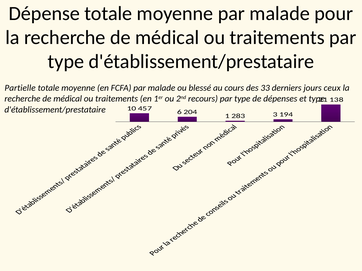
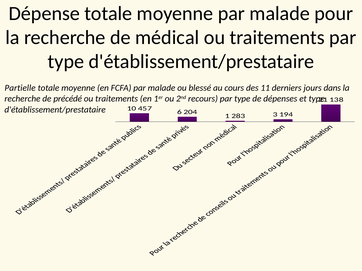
33: 33 -> 11 (265, 88)
ceux: ceux -> dans (332, 88)
médical: médical -> précédé (68, 99)
